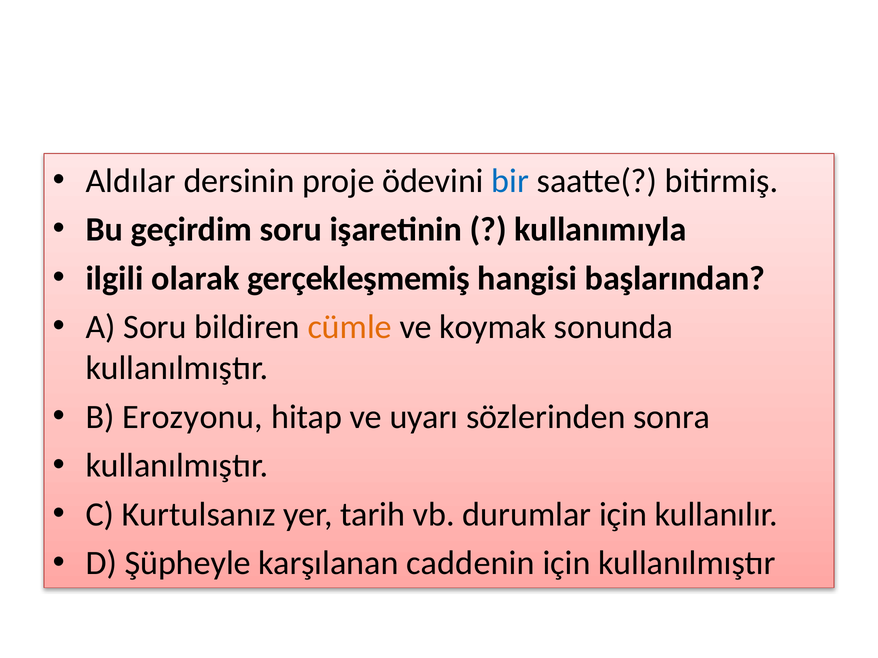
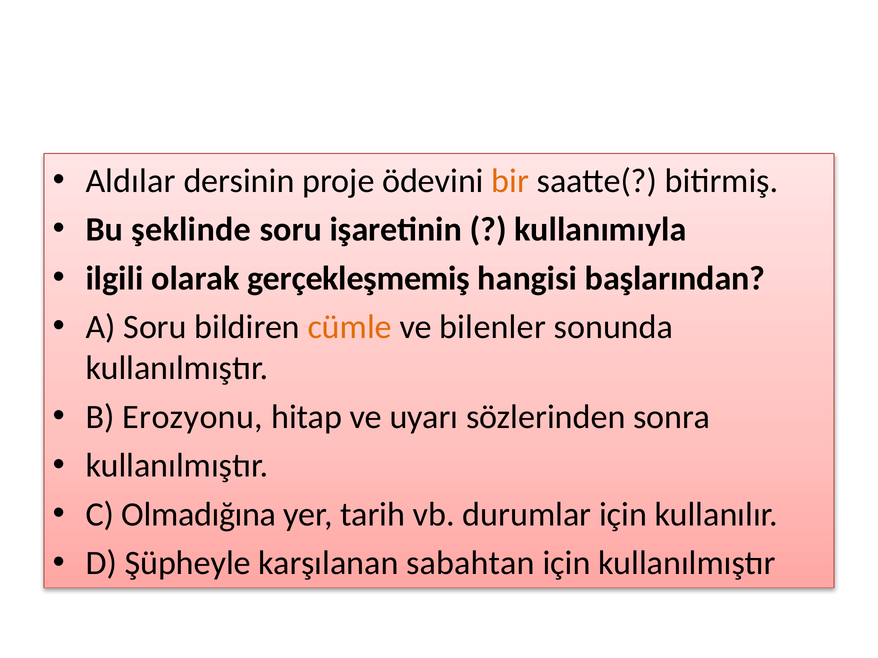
bir colour: blue -> orange (510, 181)
geçirdim: geçirdim -> şeklinde (191, 230)
koymak: koymak -> bilenler (493, 327)
Kurtulsanız: Kurtulsanız -> Olmadığına (199, 515)
caddenin: caddenin -> sabahtan (470, 564)
